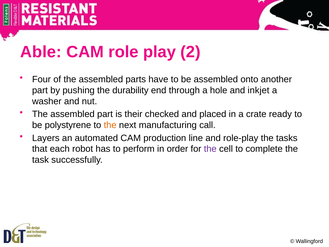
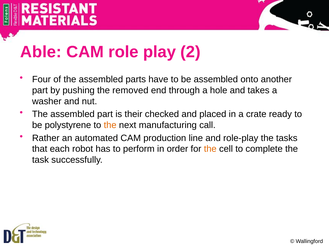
durability: durability -> removed (130, 90)
inkjet: inkjet -> takes (259, 90)
Layers: Layers -> Rather (46, 138)
the colour: purple -> orange (210, 149)
